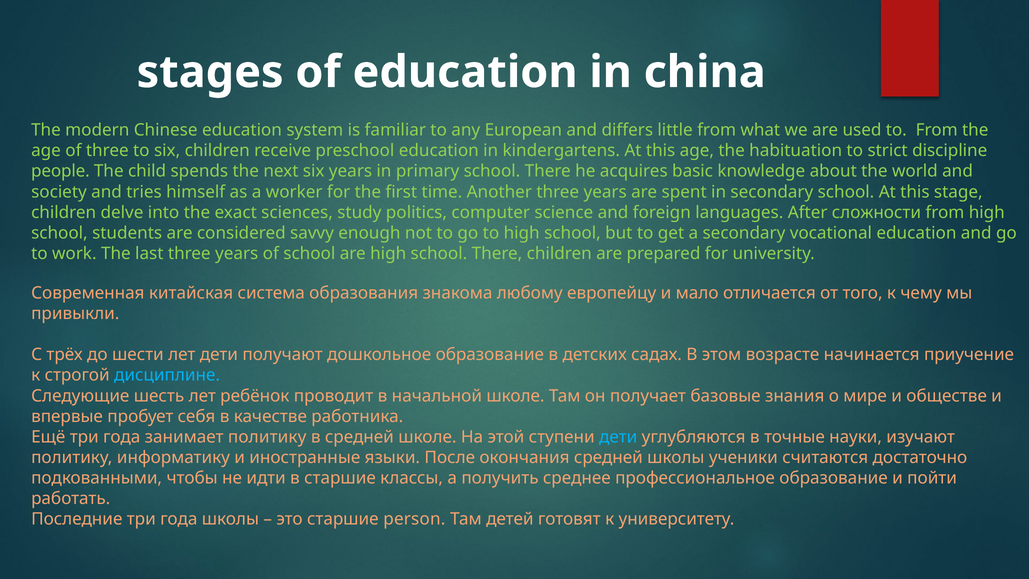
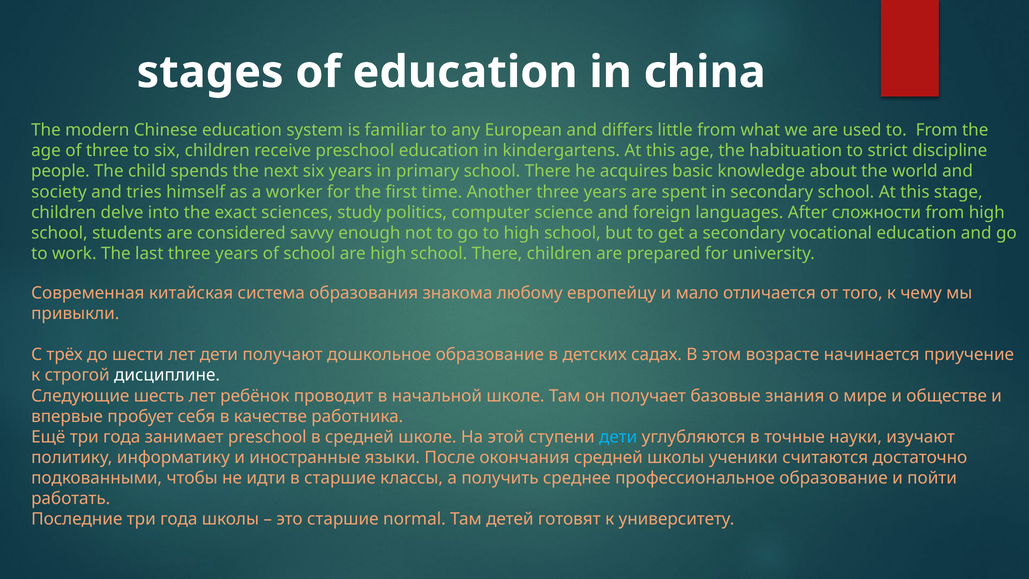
дисциплине colour: light blue -> white (167, 375)
занимает политику: политику -> preschool (267, 437)
person: person -> normal (414, 519)
